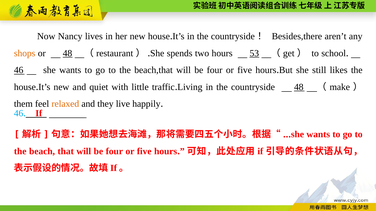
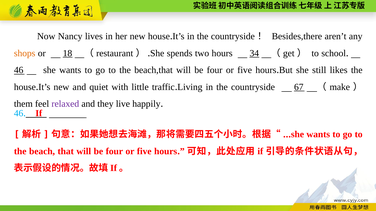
or 48: 48 -> 18 (67, 53)
53: 53 -> 34 (254, 53)
countryside 48: 48 -> 67 (299, 87)
relaxed colour: orange -> purple (65, 104)
